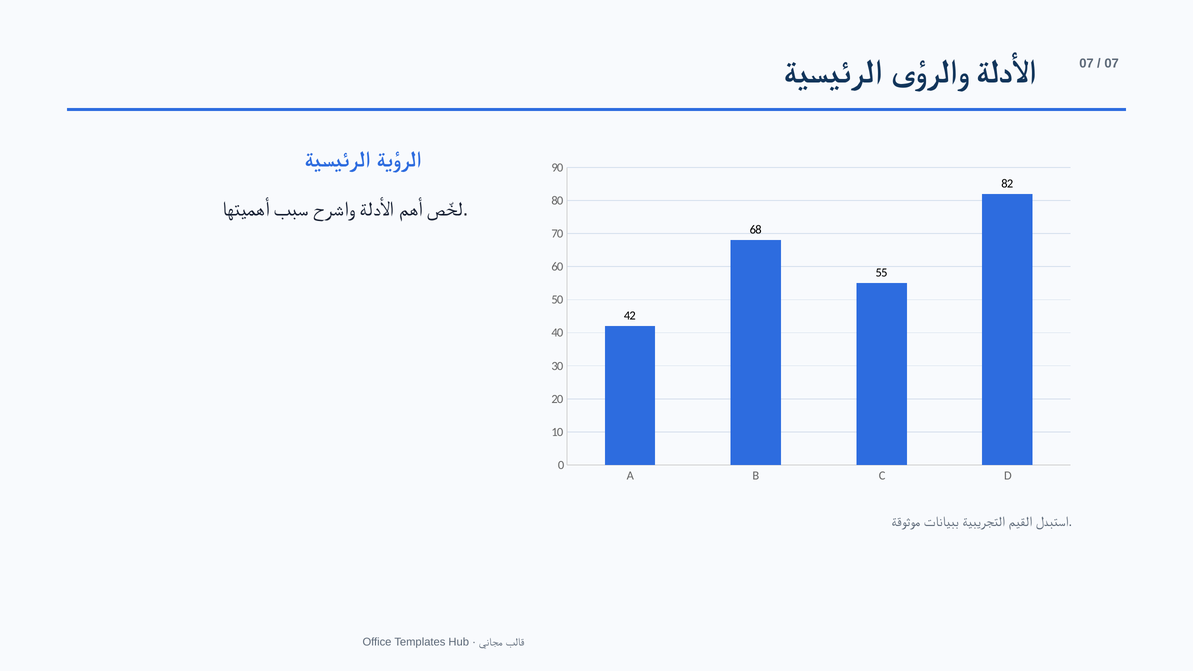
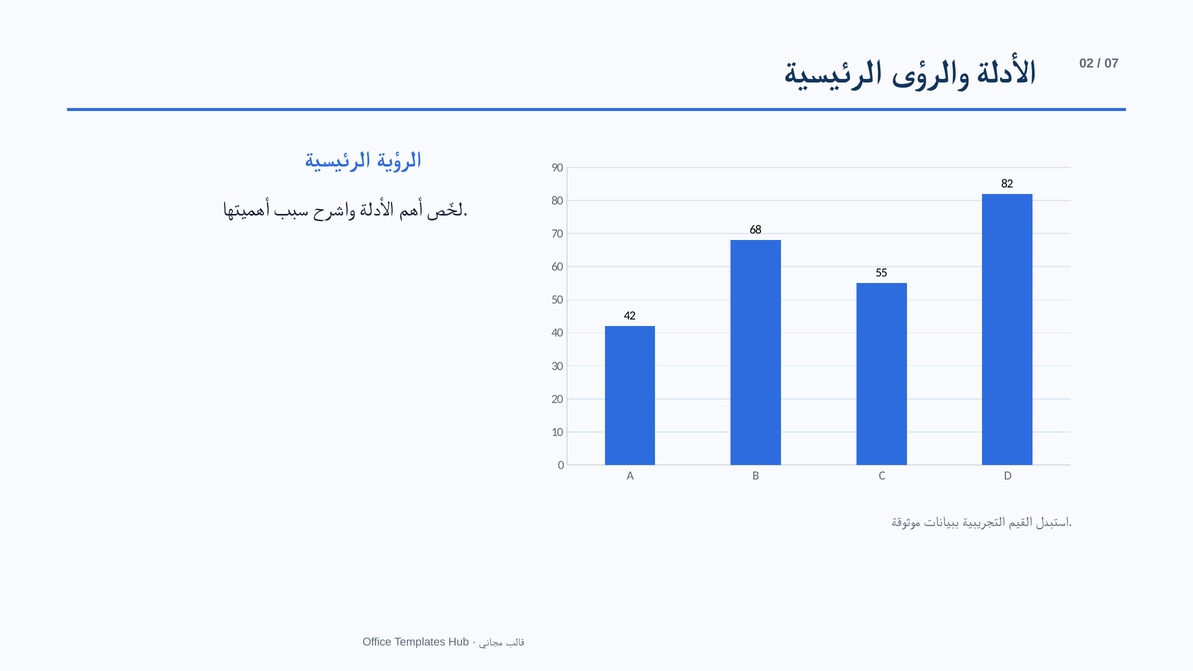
07: 07 -> 02 (1086, 63)
